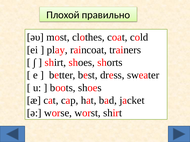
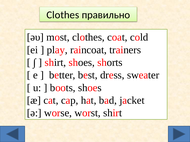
Плохой: Плохой -> Clothes (63, 15)
